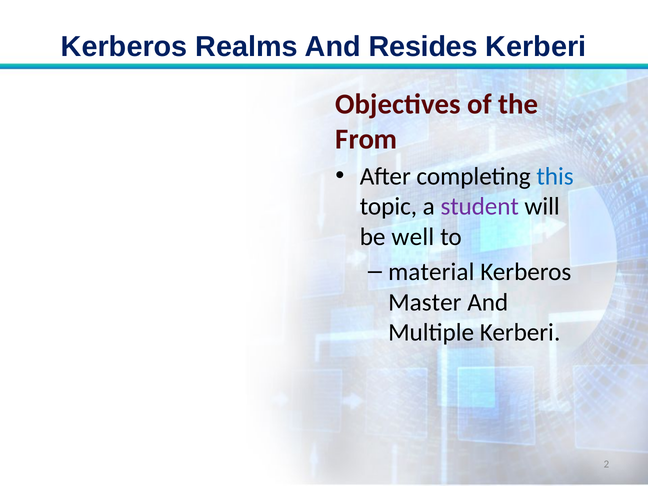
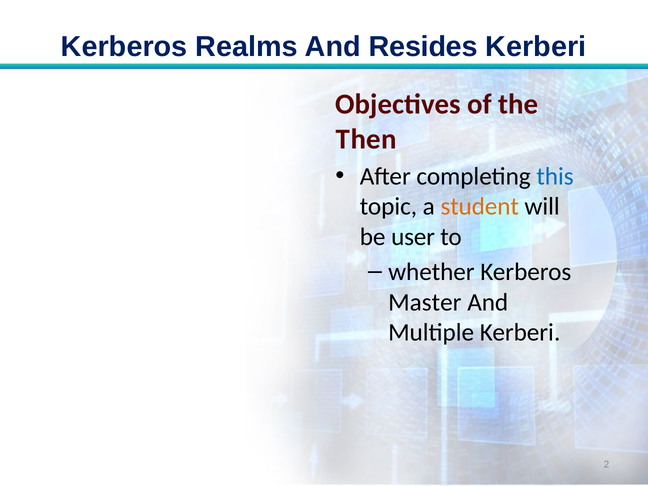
From: From -> Then (366, 139)
student colour: purple -> orange (480, 206)
well: well -> user (413, 237)
material: material -> whether (431, 272)
